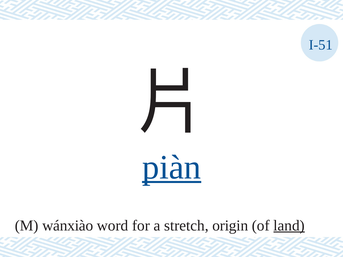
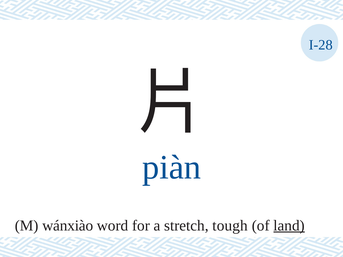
I-51: I-51 -> I-28 (321, 45)
piàn underline: present -> none (172, 167)
origin: origin -> tough (230, 226)
